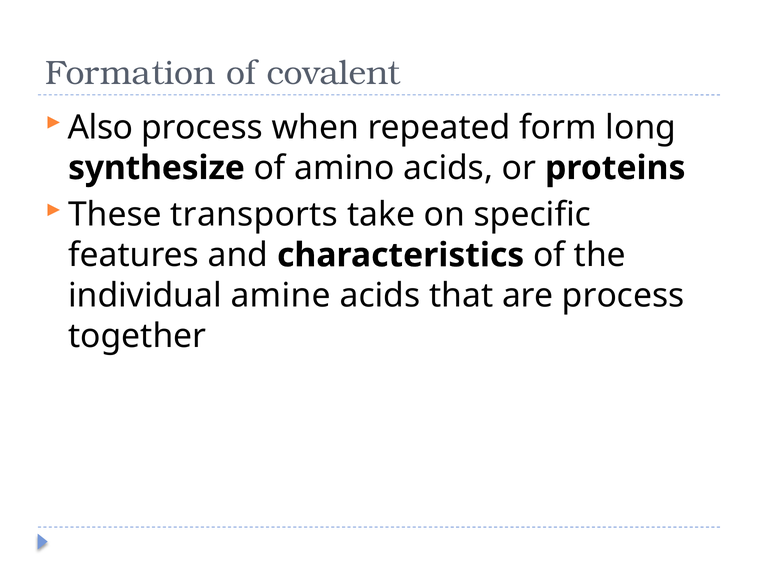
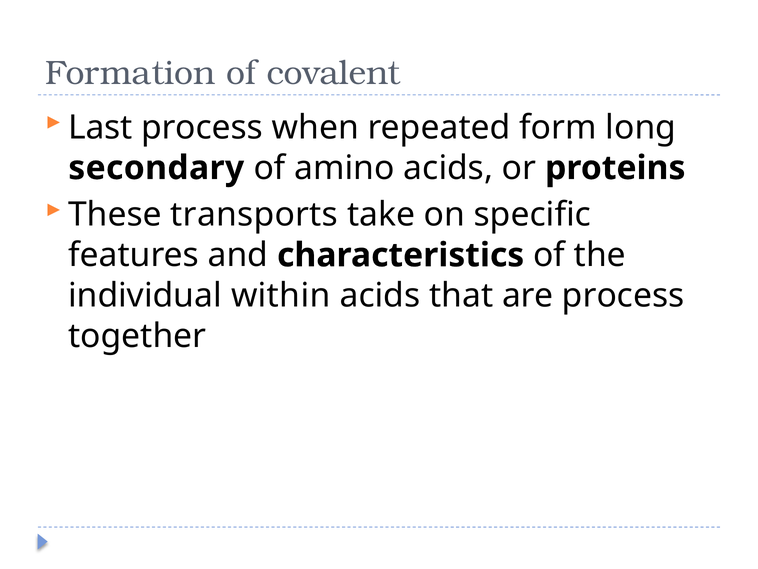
Also: Also -> Last (100, 127)
synthesize: synthesize -> secondary (156, 168)
amine: amine -> within (281, 295)
